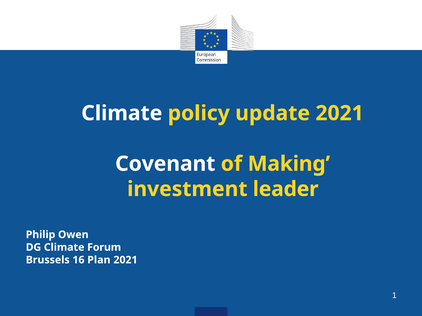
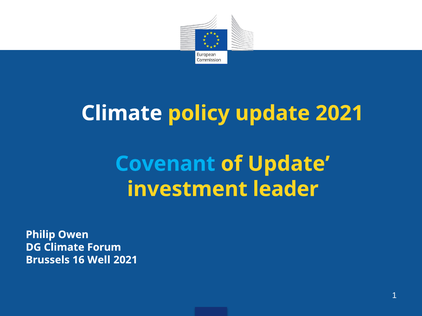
Covenant colour: white -> light blue (165, 164)
of Making: Making -> Update (289, 164)
Plan: Plan -> Well (99, 260)
